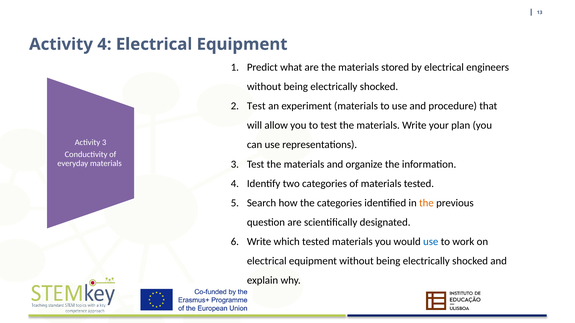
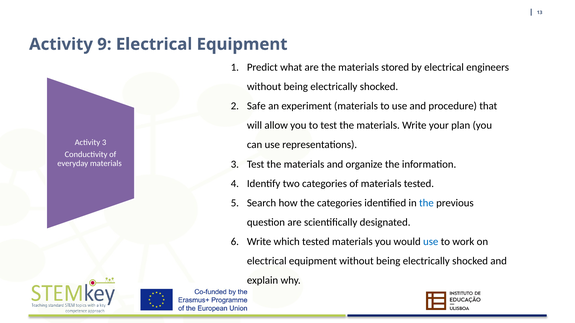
Activity 4: 4 -> 9 (104, 44)
Test: Test -> Safe (256, 106)
the colour: orange -> blue (426, 203)
